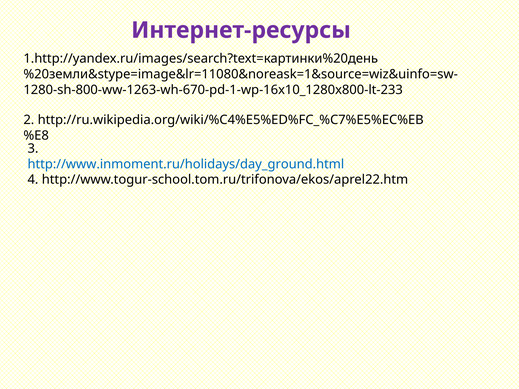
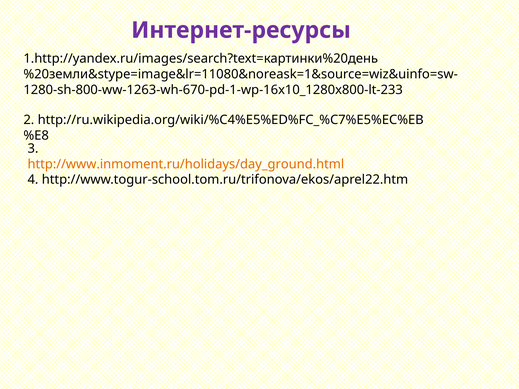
http://www.inmoment.ru/holidays/day_ground.html colour: blue -> orange (186, 164)
